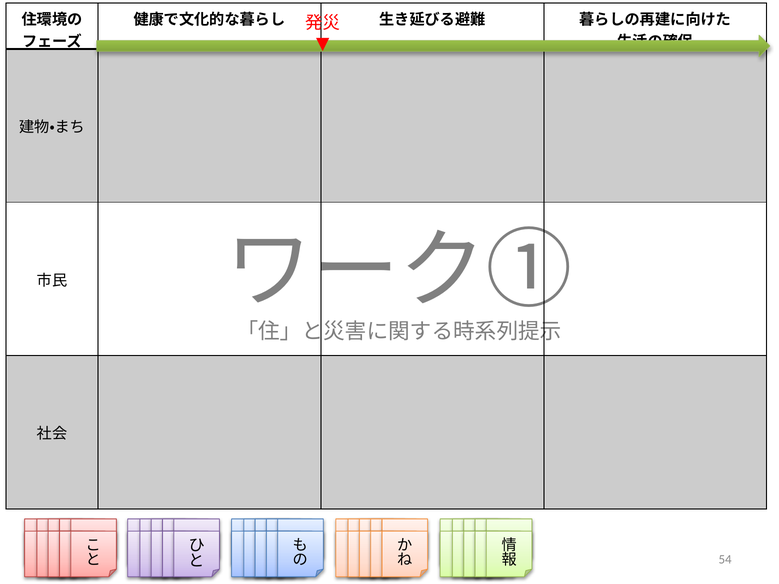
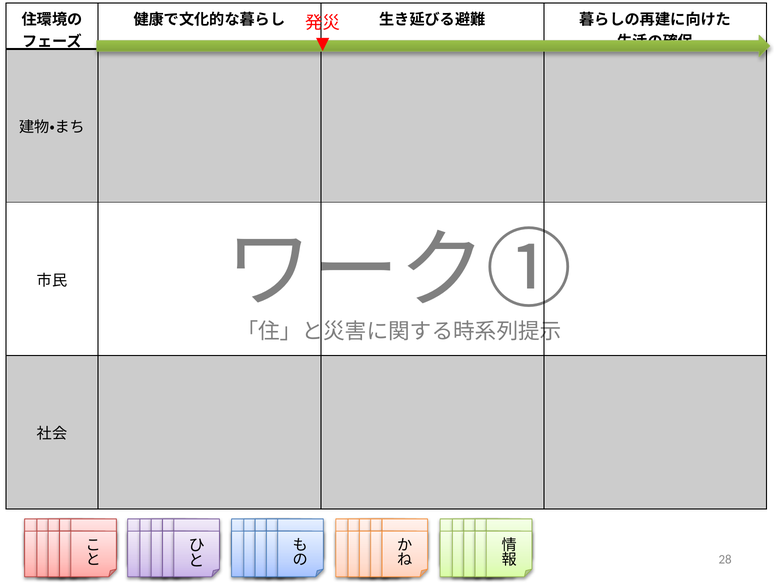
54: 54 -> 28 (725, 560)
